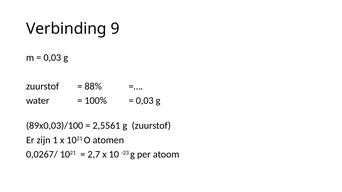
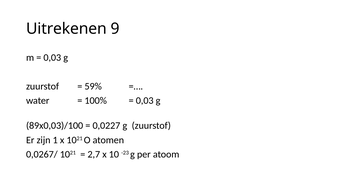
Verbinding: Verbinding -> Uitrekenen (66, 29)
88%: 88% -> 59% (93, 87)
2,5561: 2,5561 -> 0,0227 (106, 126)
